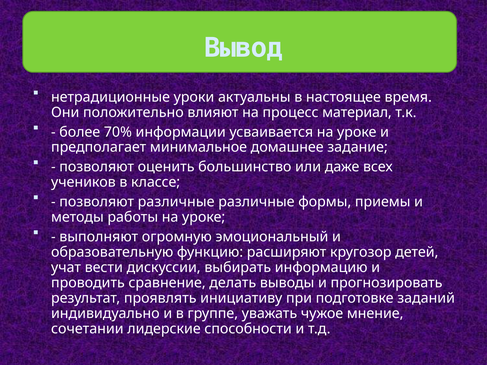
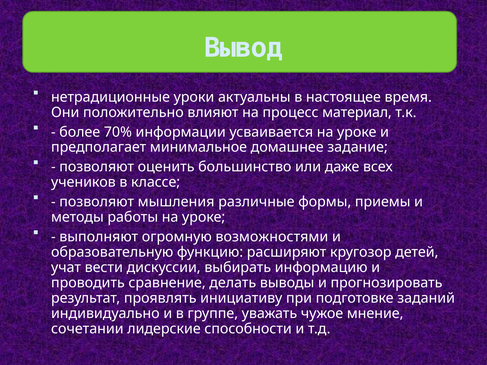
позволяют различные: различные -> мышления (176, 202)
эмоциональный: эмоциональный -> возможностями (272, 237)
